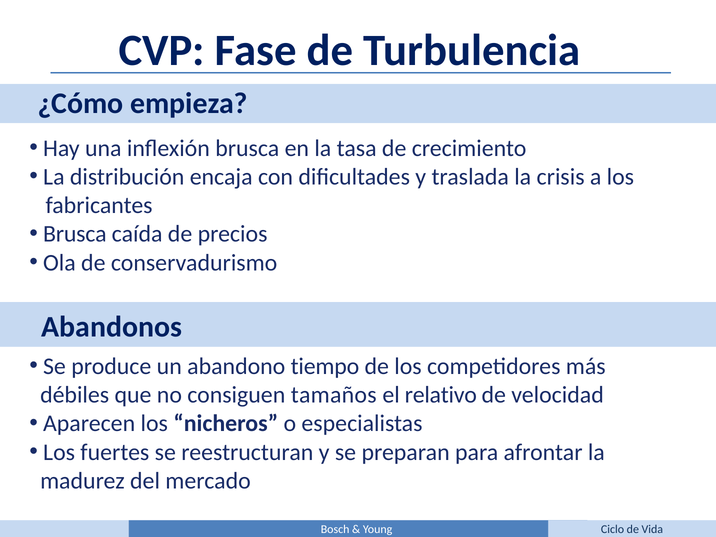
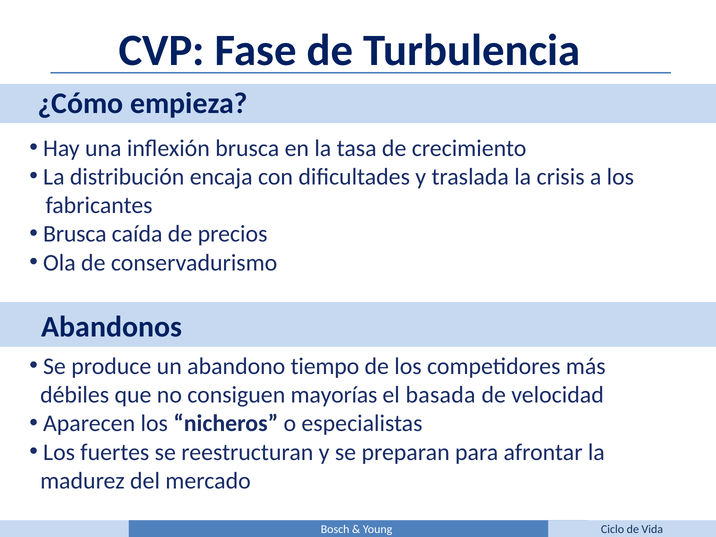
tamaños: tamaños -> mayorías (334, 395)
relativo: relativo -> basada (441, 395)
